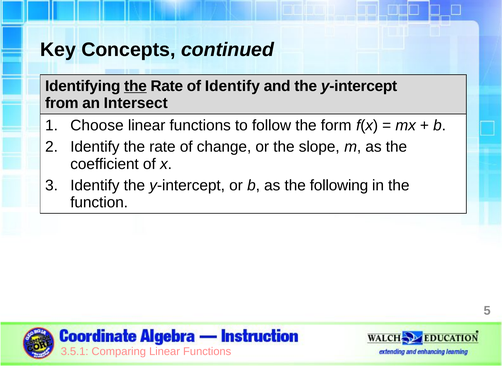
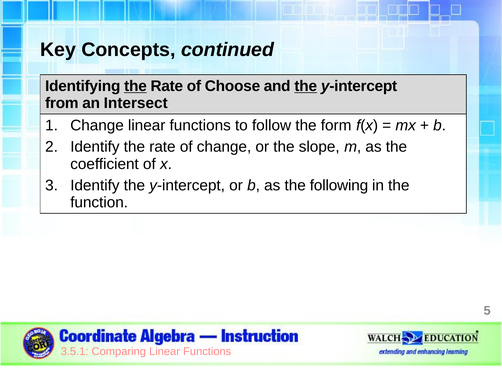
of Identify: Identify -> Choose (232, 86)
the underline: none -> present (306, 86)
Choose: Choose -> Change (97, 125)
